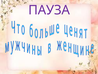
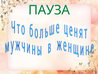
ПАУЗА colour: purple -> green (49, 10)
